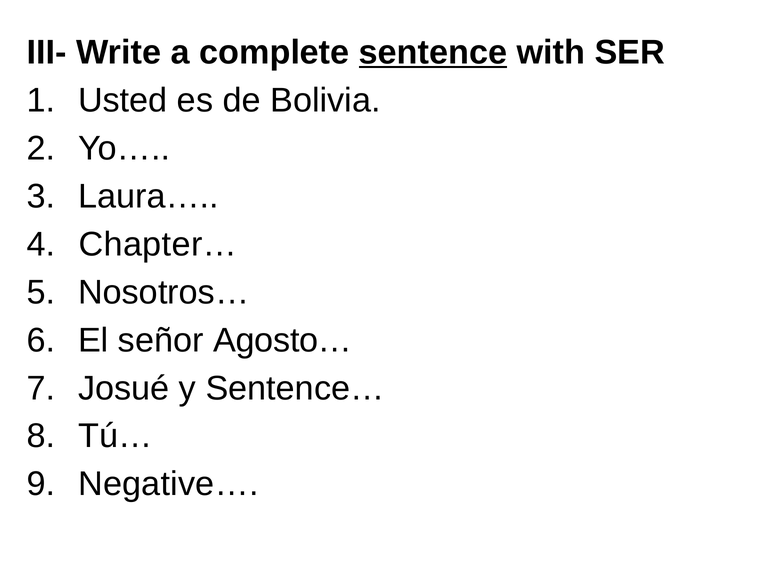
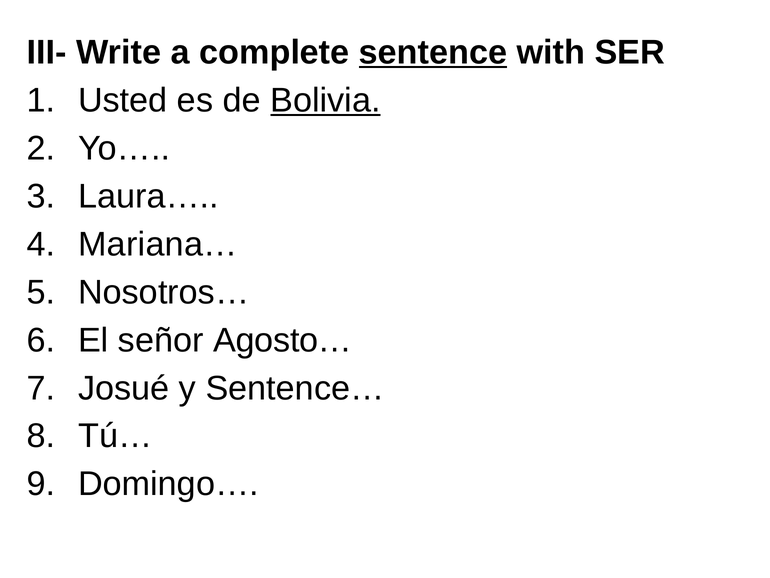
Bolivia underline: none -> present (325, 100)
Chapter…: Chapter… -> Mariana… (158, 244)
Negative…: Negative… -> Domingo… (168, 484)
